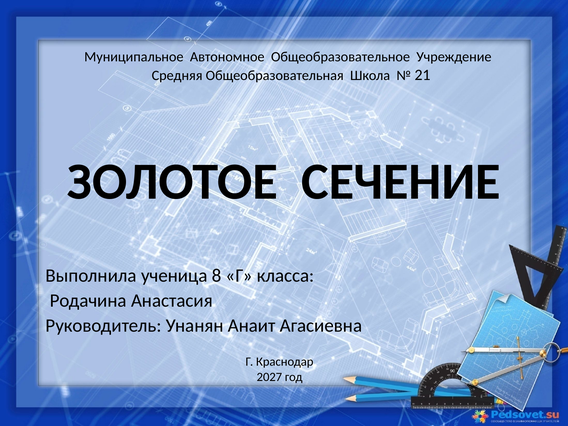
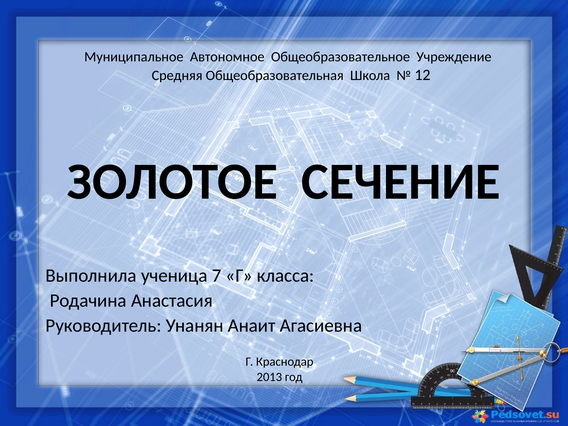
21: 21 -> 12 (422, 75)
8: 8 -> 7 (217, 276)
2027: 2027 -> 2013 (269, 377)
